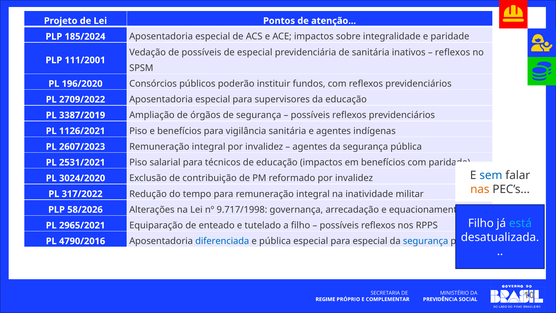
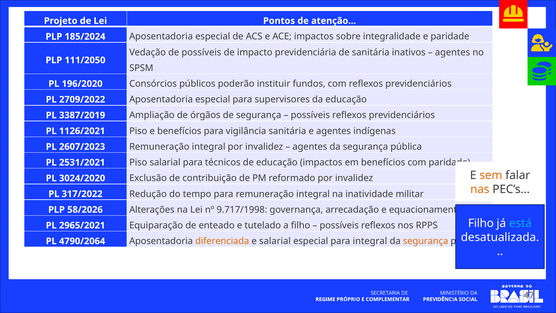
de especial: especial -> impacto (255, 52)
reflexos: reflexos -> agentes (453, 52)
111/2001: 111/2001 -> 111/2050 (85, 60)
sem colour: blue -> orange (491, 175)
4790/2016: 4790/2016 -> 4790/2064 (82, 241)
diferenciada colour: blue -> orange (222, 241)
e pública: pública -> salarial (275, 241)
para especial: especial -> integral (370, 241)
segurança colour: blue -> orange (426, 241)
10: 10 -> 47 (529, 295)
